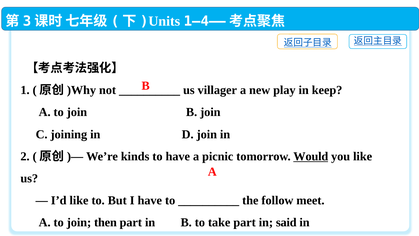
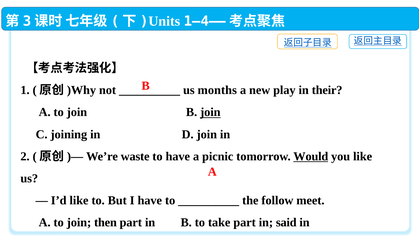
villager: villager -> months (217, 90)
keep: keep -> their (327, 90)
join underline: none -> present (210, 112)
kinds: kinds -> waste (135, 156)
